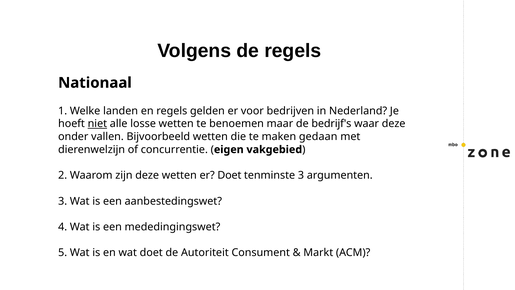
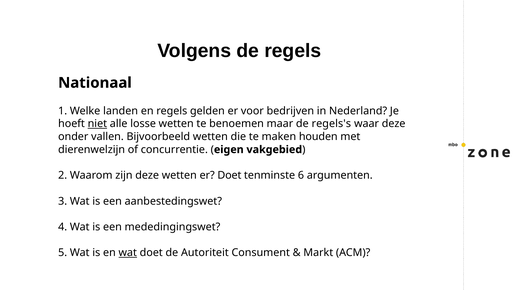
bedrijf's: bedrijf's -> regels's (331, 124)
gedaan: gedaan -> houden (318, 137)
tenminste 3: 3 -> 6 (301, 175)
wat underline: none -> present (128, 252)
